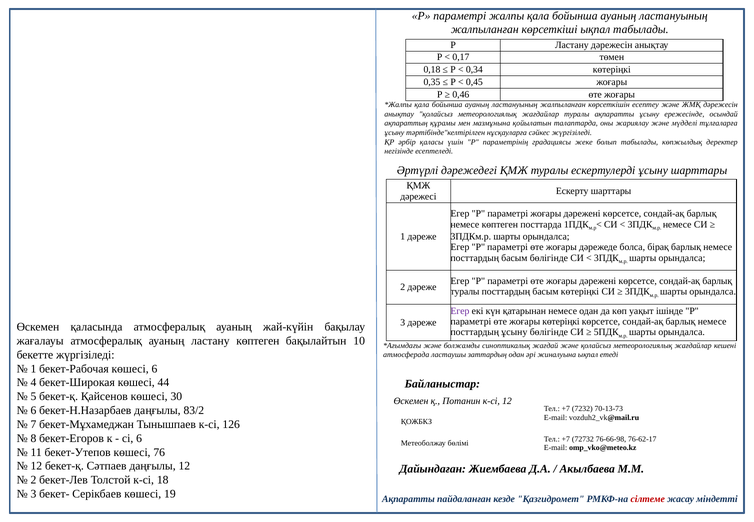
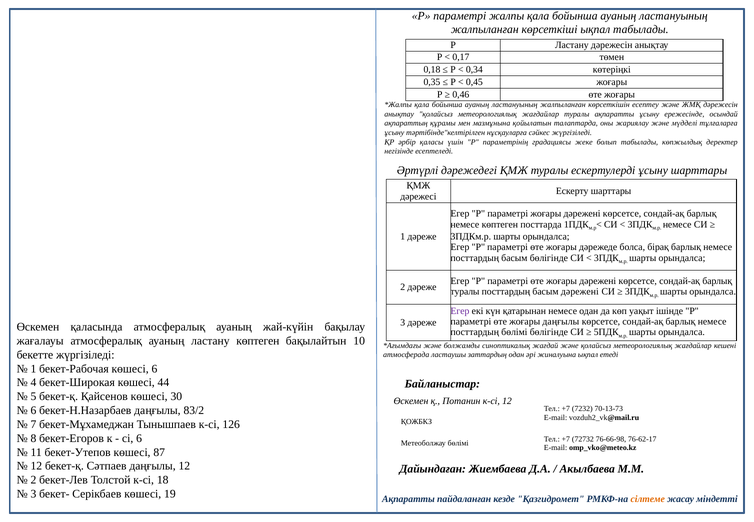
басым көтеріңкі: көтеріңкі -> дәрежені (580, 292)
жоғары көтеріңкі: көтеріңкі -> даңғылы (561, 322)
посттардың ұсыну: ұсыну -> бөлімі (514, 332)
76: 76 -> 87 (159, 452)
сілтеме colour: red -> orange (648, 499)
